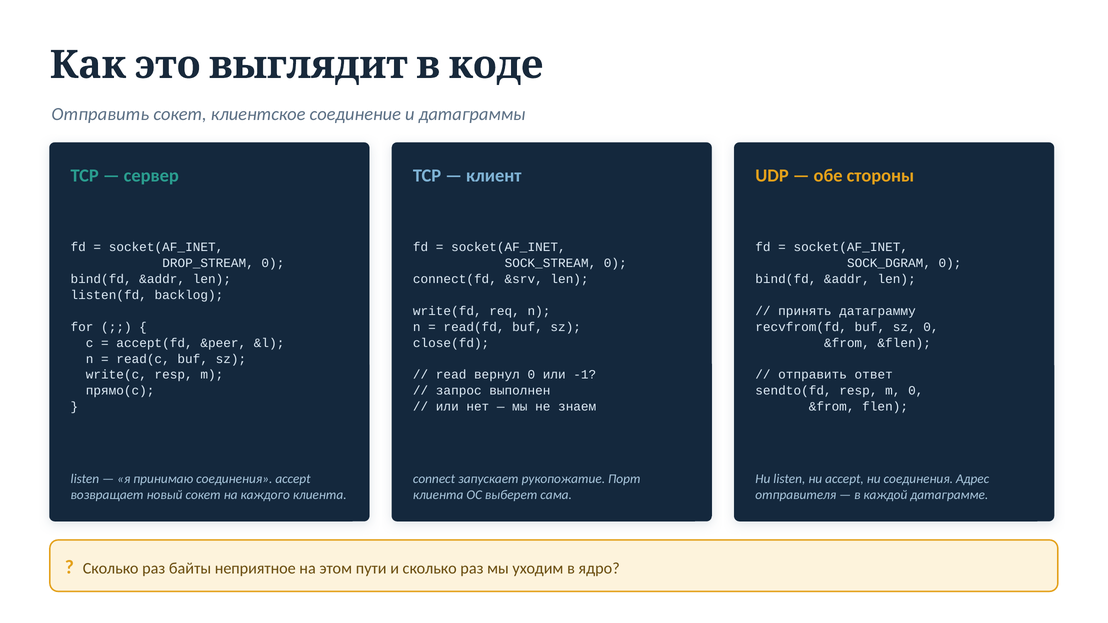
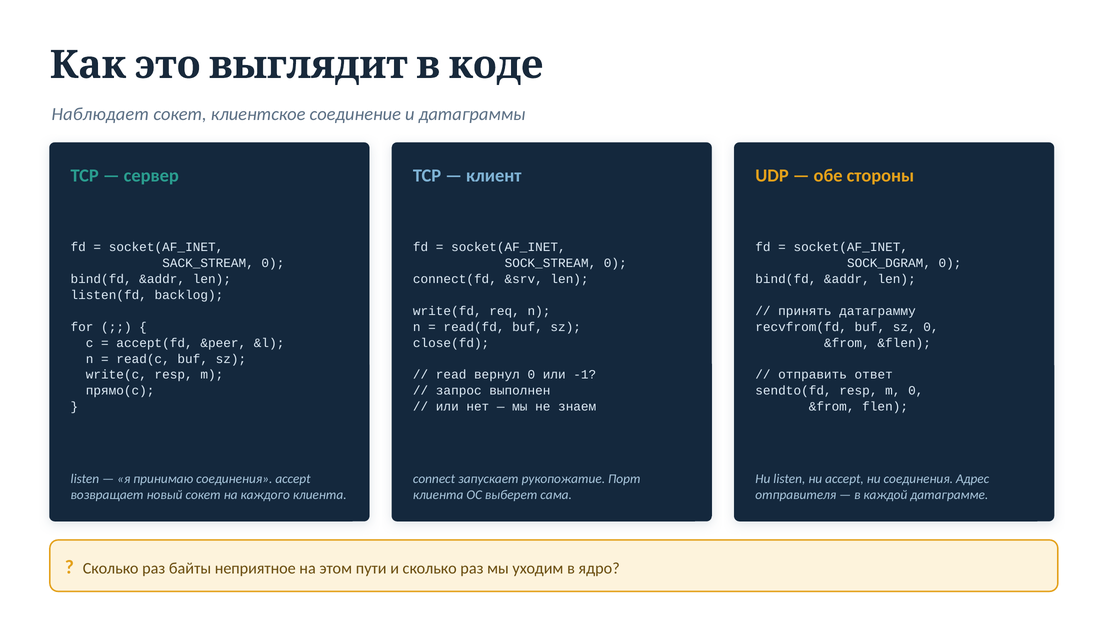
Отправить: Отправить -> Наблюдает (100, 114)
DROP_STREAM: DROP_STREAM -> SACK_STREAM (208, 263)
